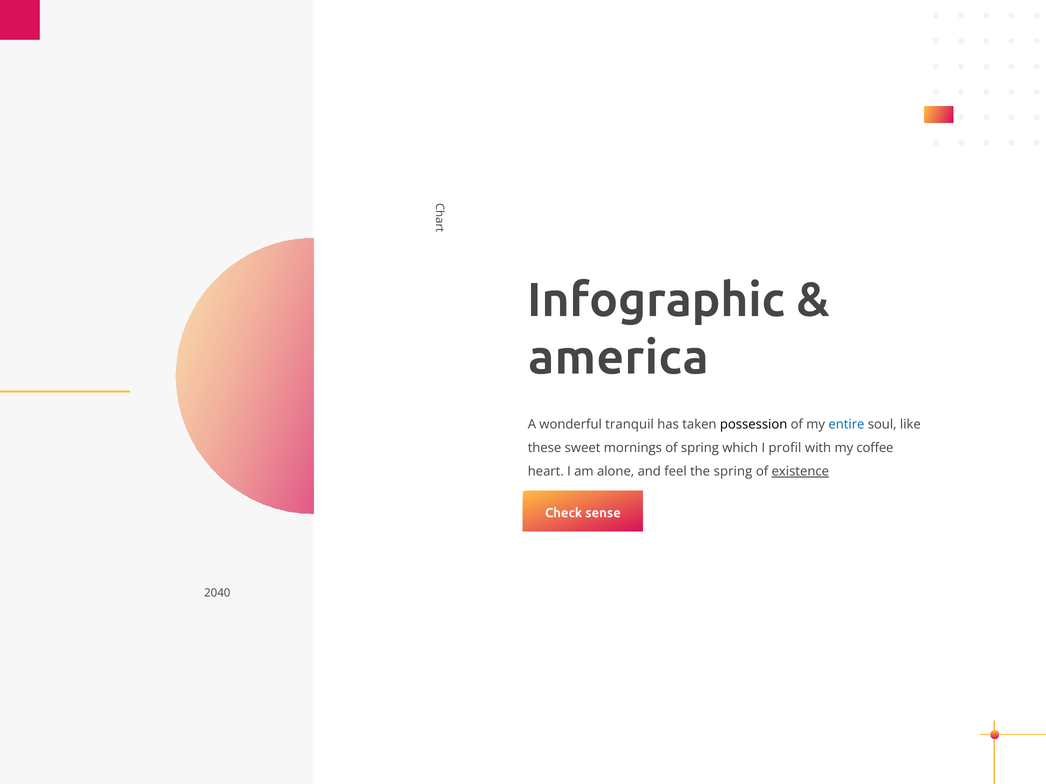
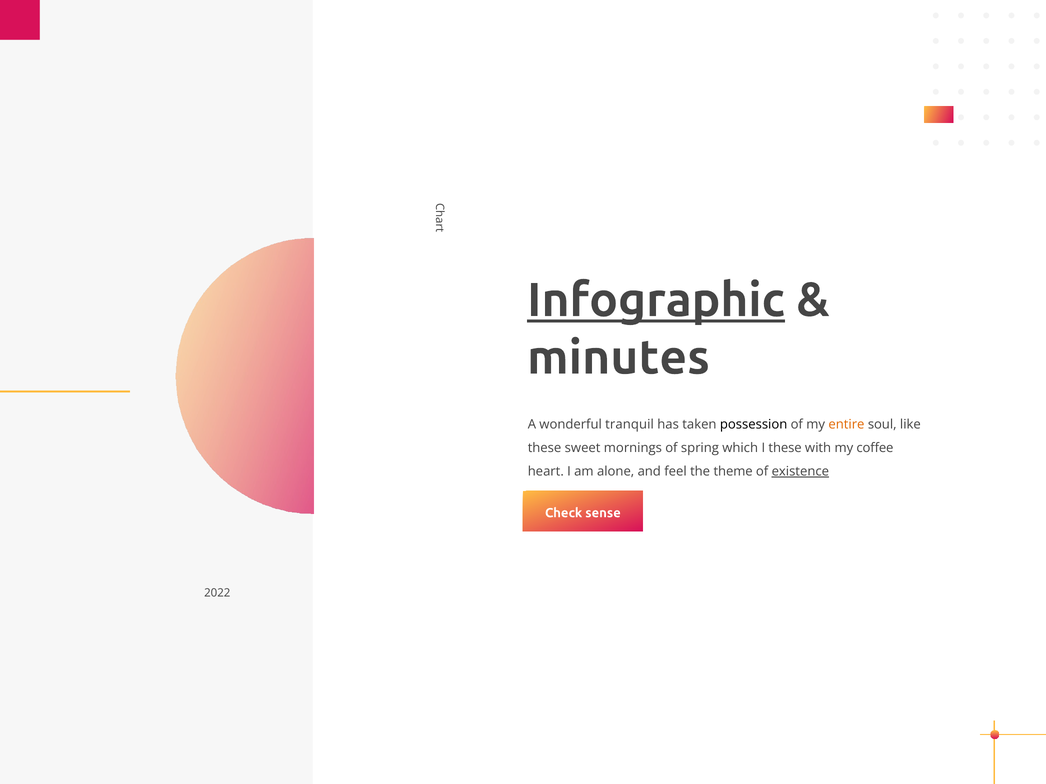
Infographic underline: none -> present (656, 300)
america: america -> minutes (619, 358)
entire colour: blue -> orange (846, 424)
I profil: profil -> these (785, 448)
the spring: spring -> theme (733, 472)
2040: 2040 -> 2022 (217, 593)
